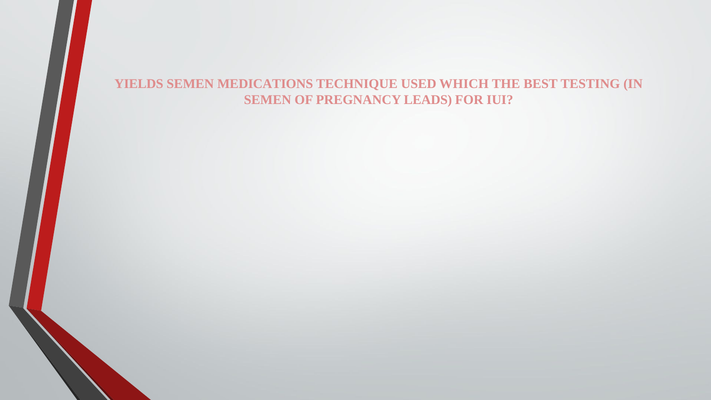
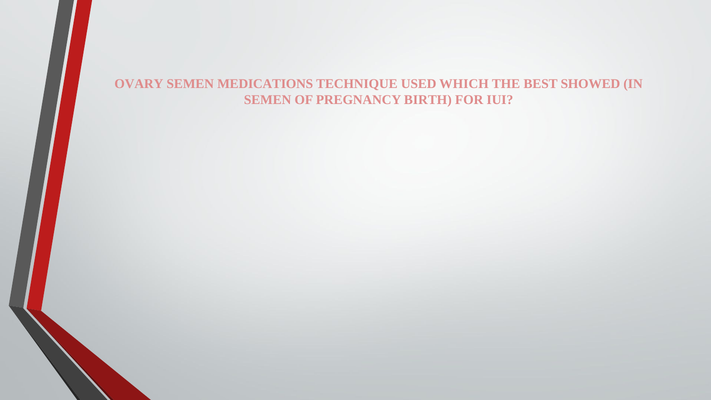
YIELDS: YIELDS -> OVARY (139, 84)
TESTING: TESTING -> SHOWED (590, 84)
LEADS: LEADS -> BIRTH (428, 100)
